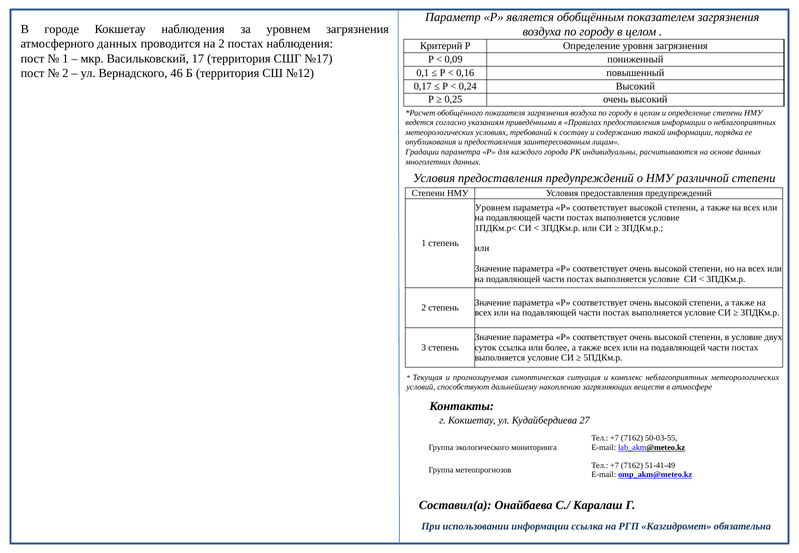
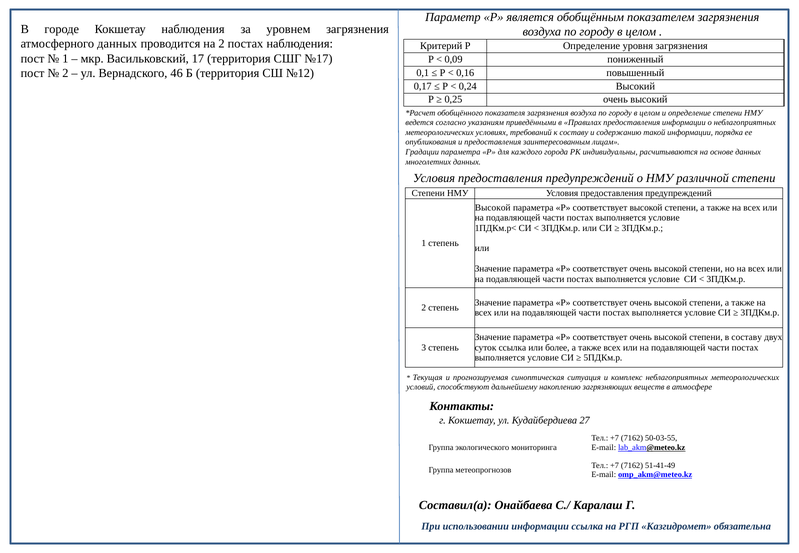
Уровнем: Уровнем -> Высокой (493, 208)
в условие: условие -> составу (747, 337)
